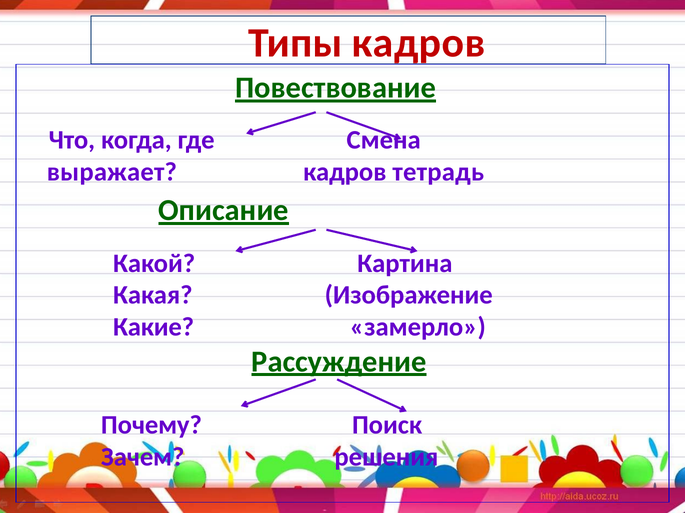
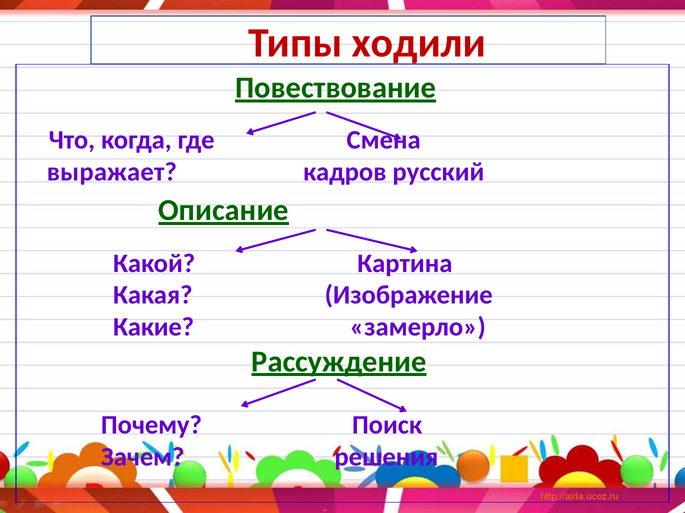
Типы кадров: кадров -> ходили (419, 43)
тетрадь: тетрадь -> русский (438, 172)
